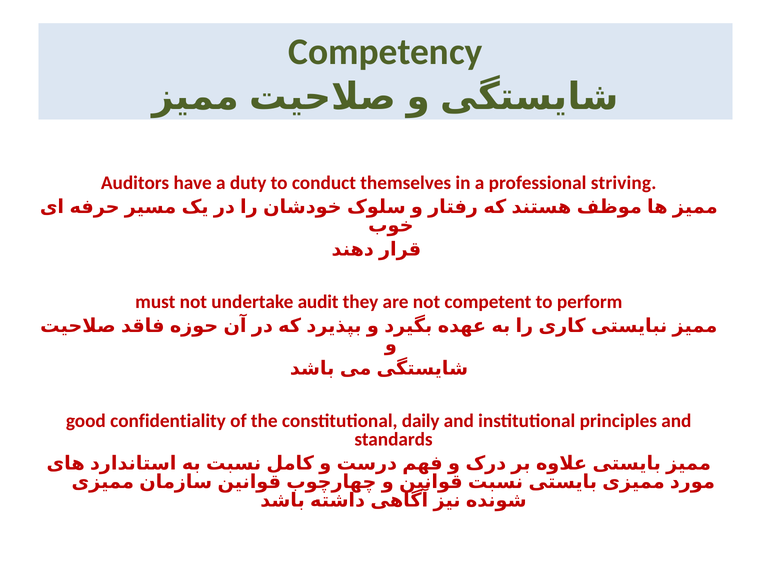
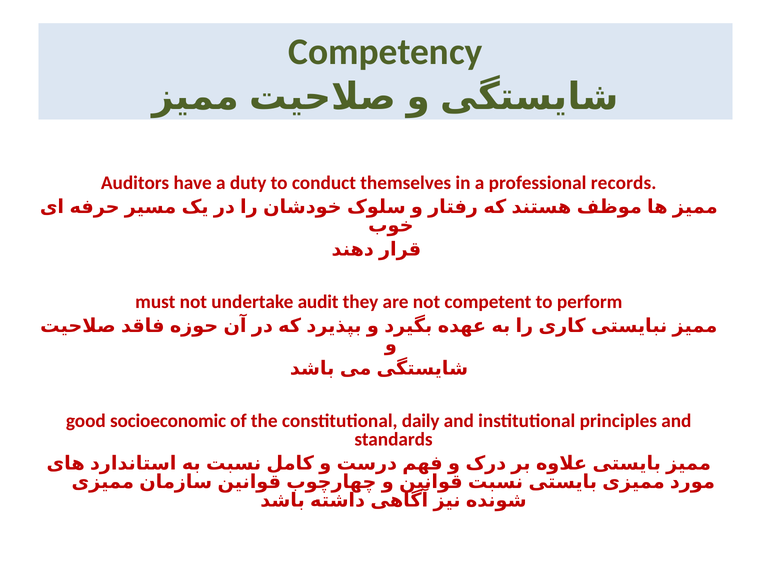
striving: striving -> records (624, 183)
confidentiality: confidentiality -> socioeconomic (168, 421)
